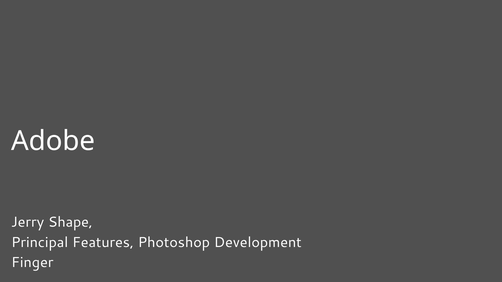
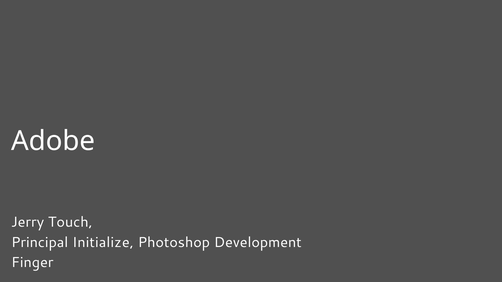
Shape: Shape -> Touch (70, 223)
Features: Features -> Initialize (103, 243)
